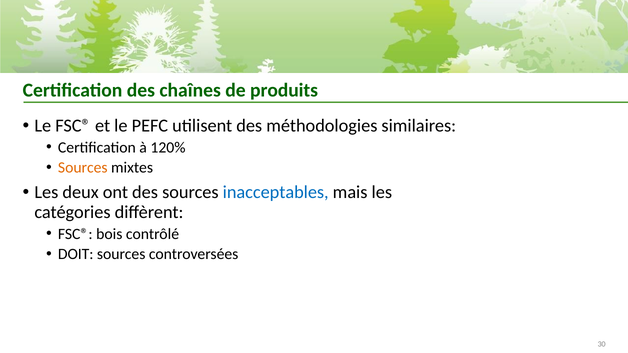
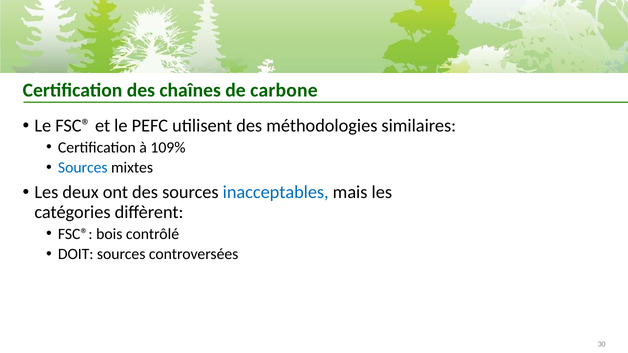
produits: produits -> carbone (284, 90)
120%: 120% -> 109% (168, 147)
Sources colour: orange -> blue (83, 168)
